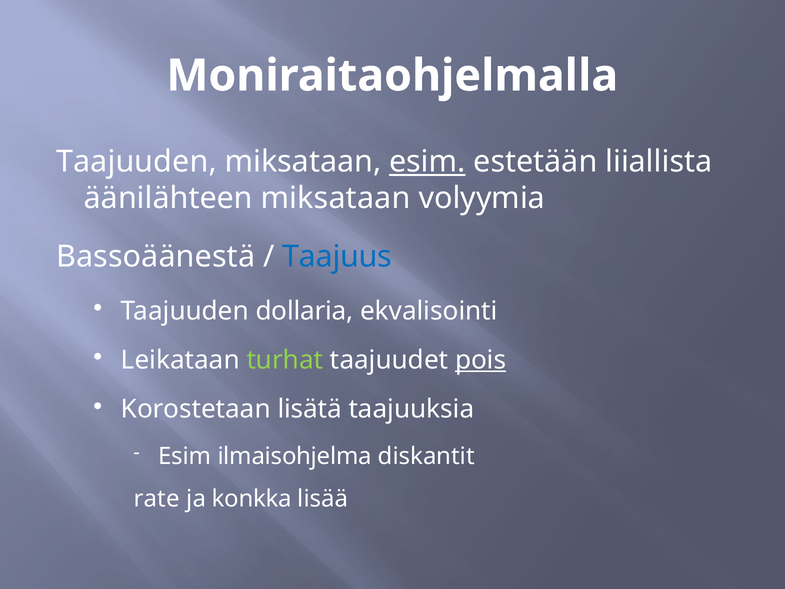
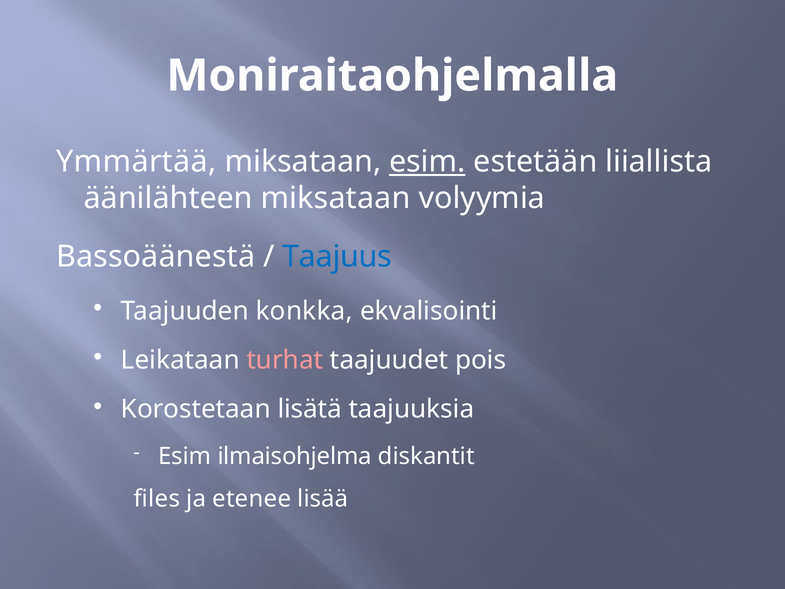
Taajuuden: Taajuuden -> Ymmärtää (136, 162)
dollaria: dollaria -> konkka (304, 311)
turhat colour: light green -> pink (285, 360)
pois underline: present -> none (481, 360)
rate: rate -> files (157, 499)
konkka: konkka -> etenee (252, 499)
